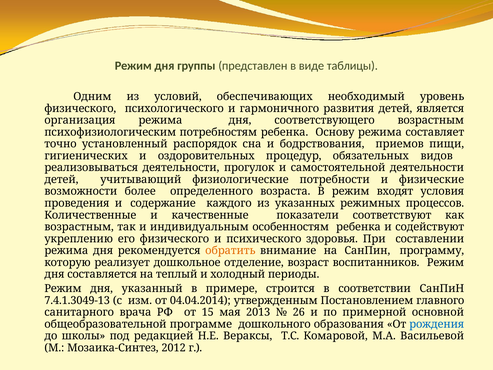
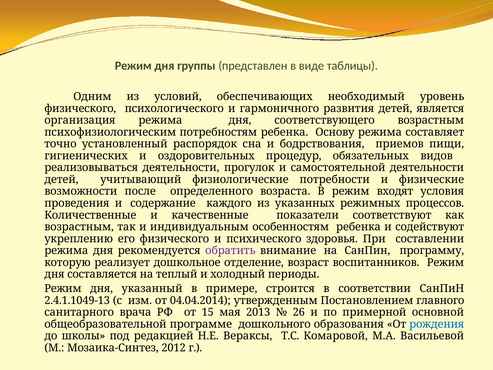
более: более -> после (140, 191)
обратить colour: orange -> purple (230, 250)
7.4.1.3049-13: 7.4.1.3049-13 -> 2.4.1.1049-13 (77, 300)
